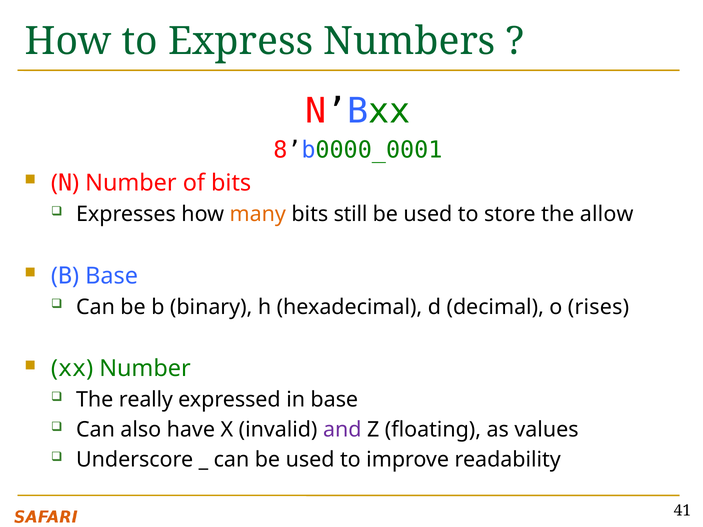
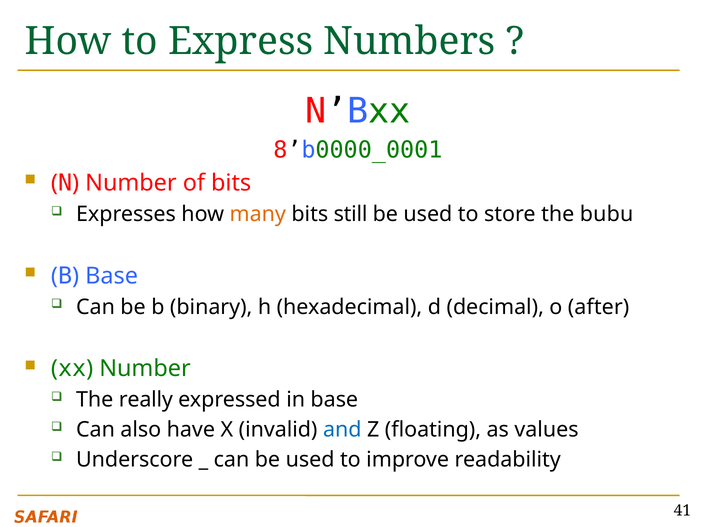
allow: allow -> bubu (607, 214)
rises: rises -> after (599, 307)
and colour: purple -> blue (342, 430)
